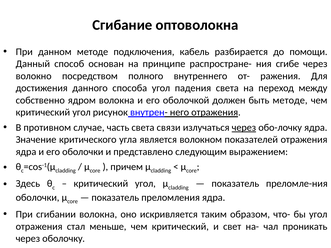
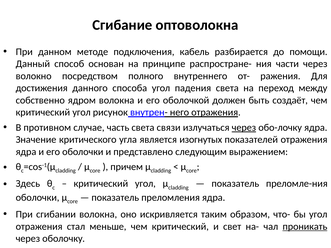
сгибе: сгибе -> части (287, 64)
быть методе: методе -> создаёт (290, 100)
волокном: волокном -> изогнутых (201, 140)
проникать underline: none -> present (305, 227)
